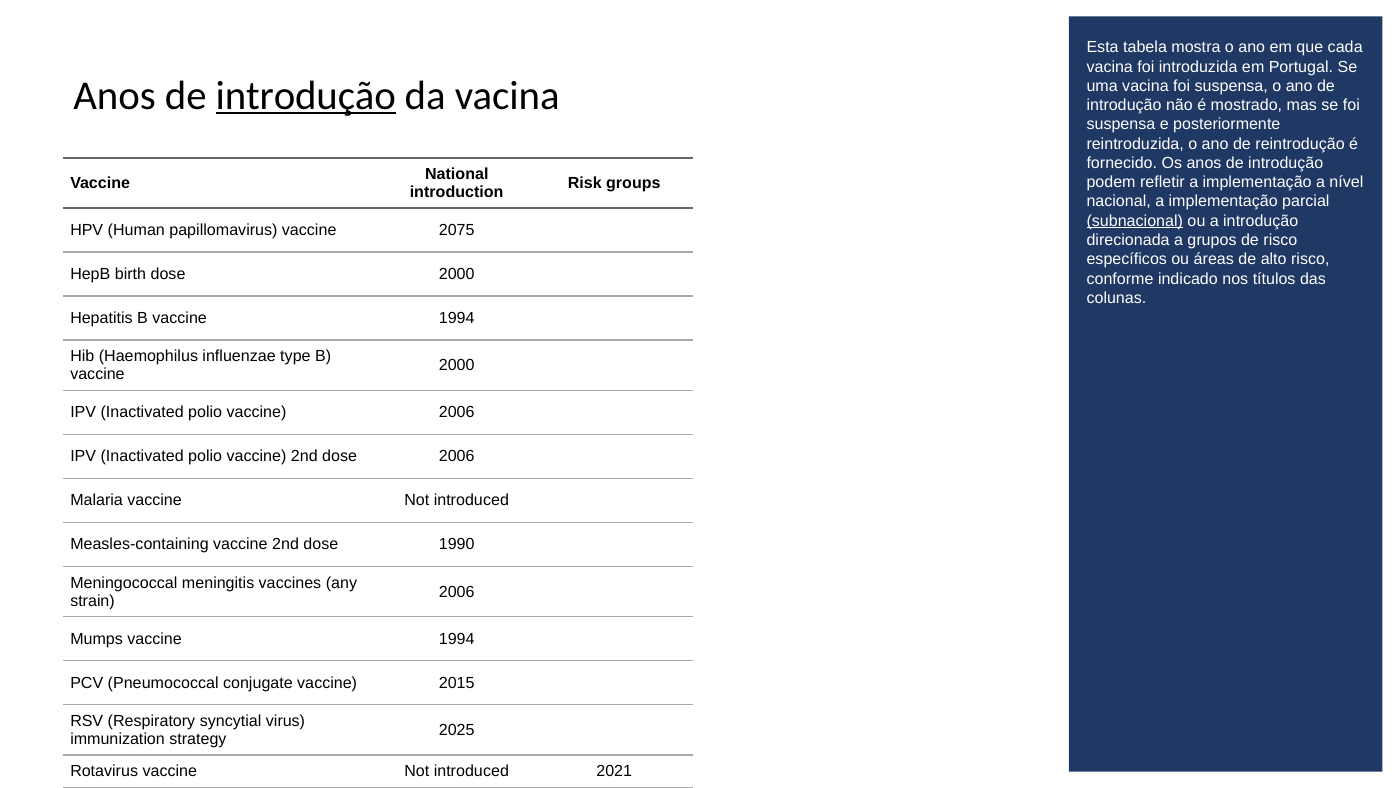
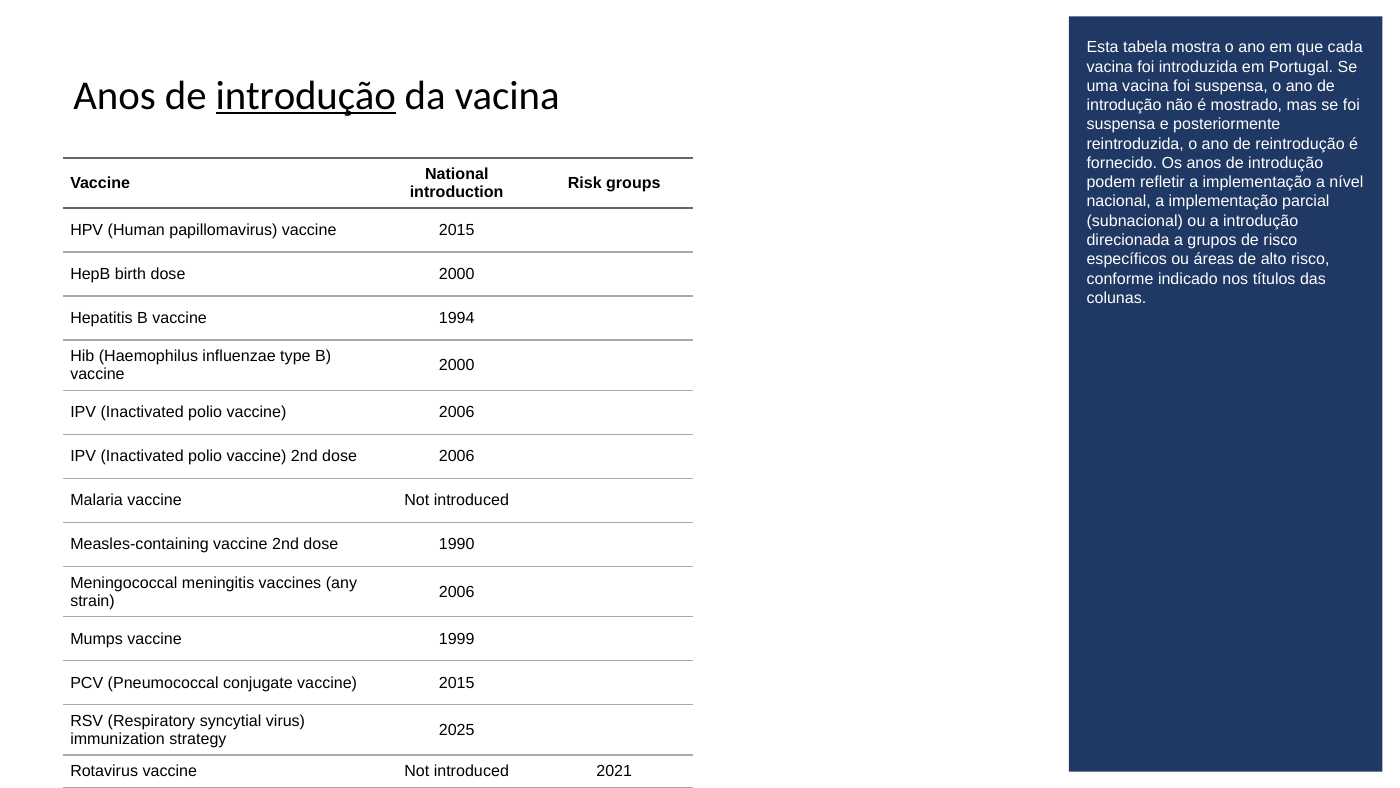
subnacional underline: present -> none (1135, 221)
papillomavirus vaccine 2075: 2075 -> 2015 (457, 230)
Mumps vaccine 1994: 1994 -> 1999 (457, 639)
